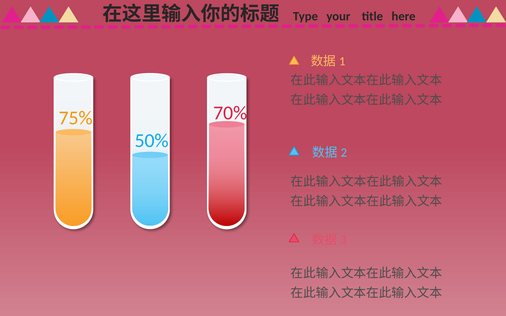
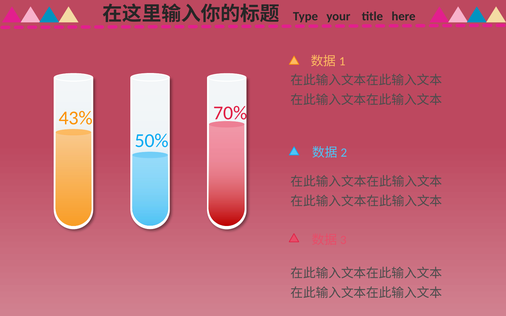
75%: 75% -> 43% (76, 118)
